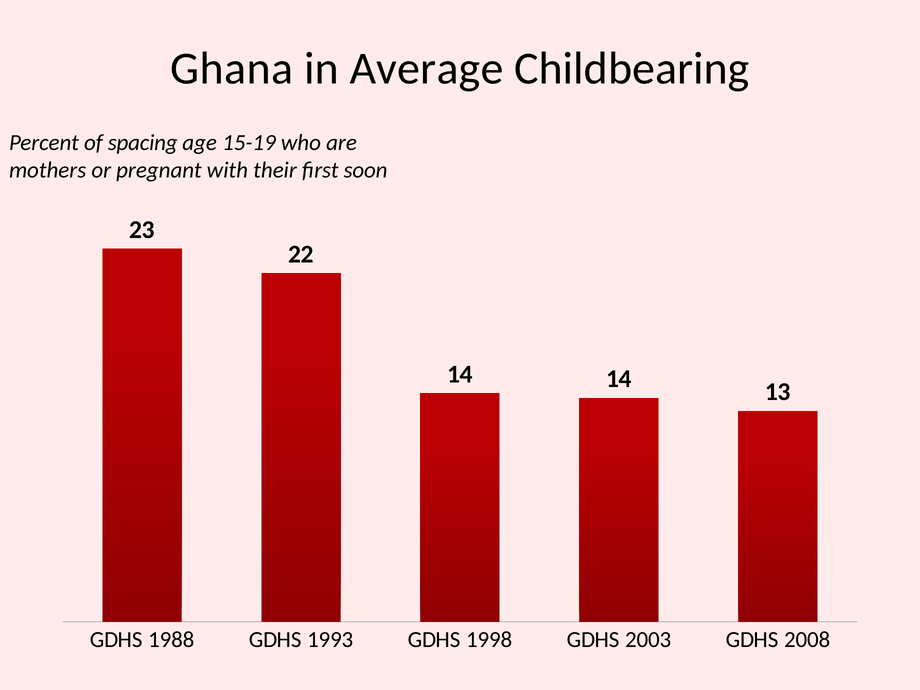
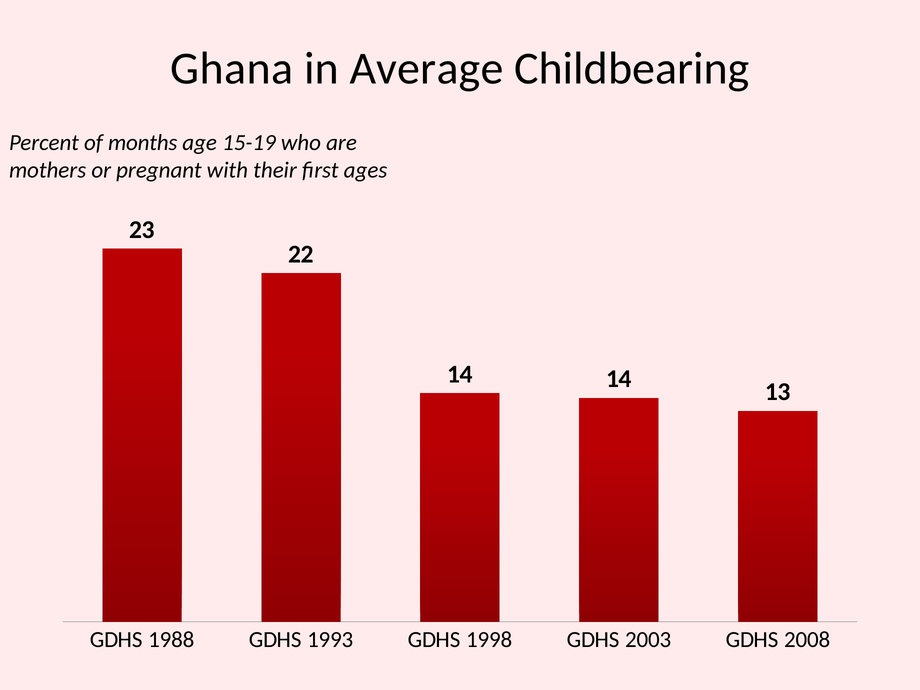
spacing: spacing -> months (143, 143)
soon: soon -> ages (366, 170)
